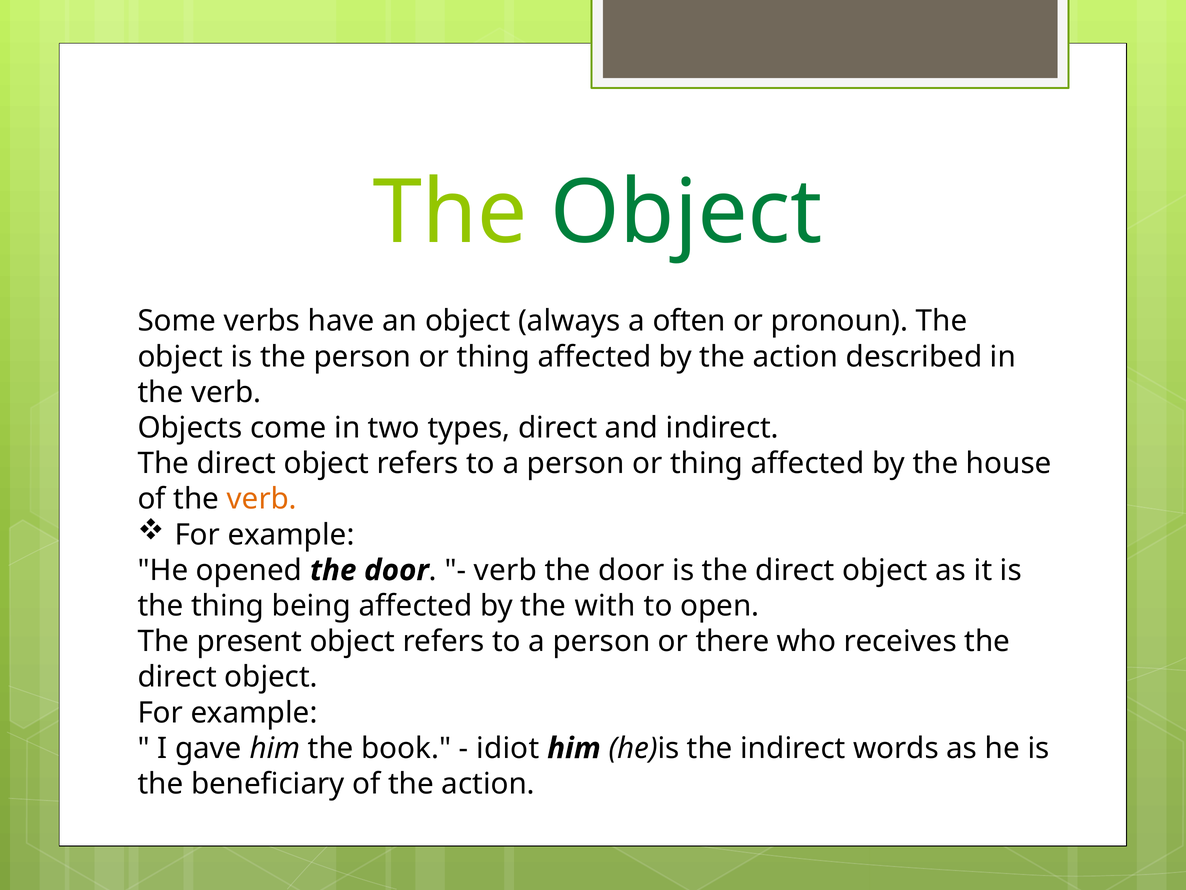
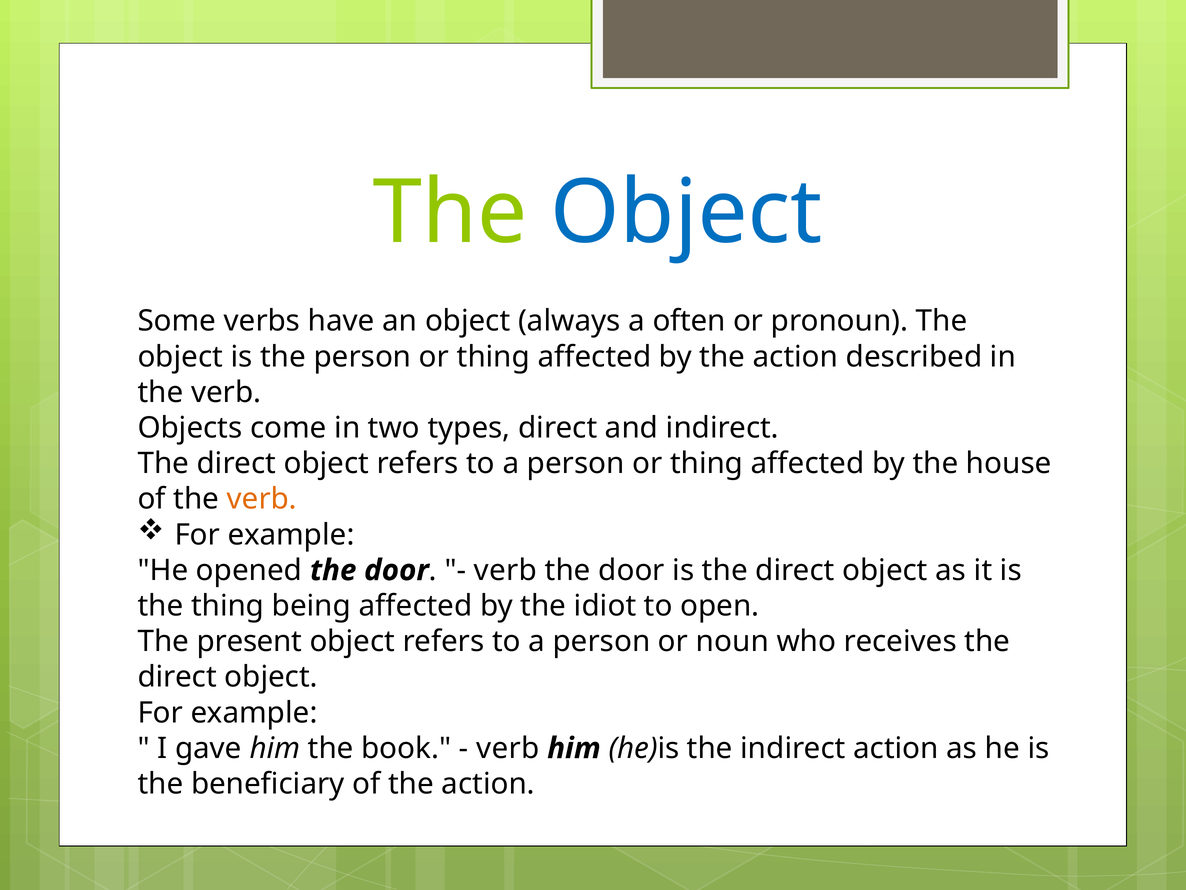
Object colour: green -> blue (686, 213)
with: with -> idiot (605, 606)
there: there -> noun (732, 641)
idiot: idiot -> verb (508, 748)
indirect words: words -> action (896, 748)
